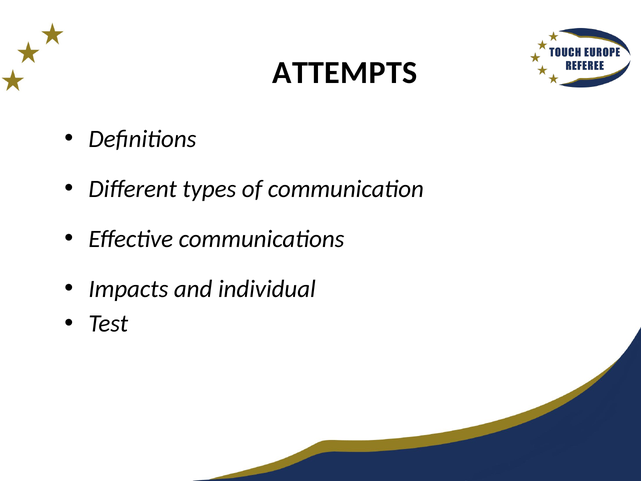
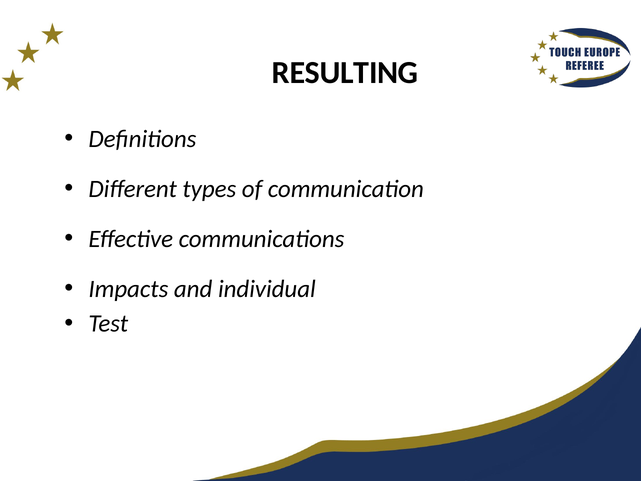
ATTEMPTS: ATTEMPTS -> RESULTING (345, 72)
